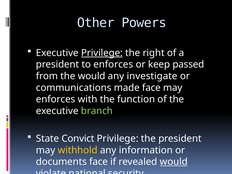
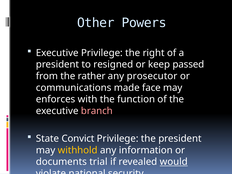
Privilege underline: present -> none (102, 53)
to enforces: enforces -> resigned (113, 64)
the would: would -> rather (92, 76)
investigate: investigate -> prosecutor (152, 76)
branch colour: light green -> pink (97, 111)
documents face: face -> trial (98, 162)
